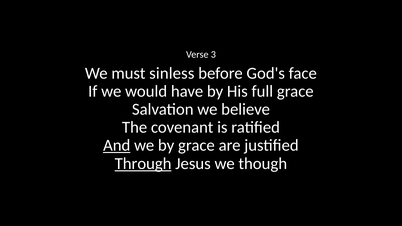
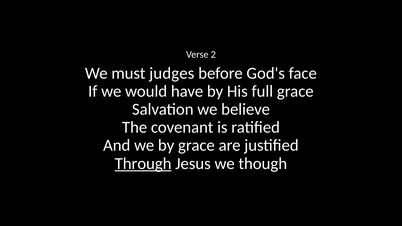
3: 3 -> 2 (213, 55)
sinless: sinless -> judges (172, 73)
And underline: present -> none (117, 146)
